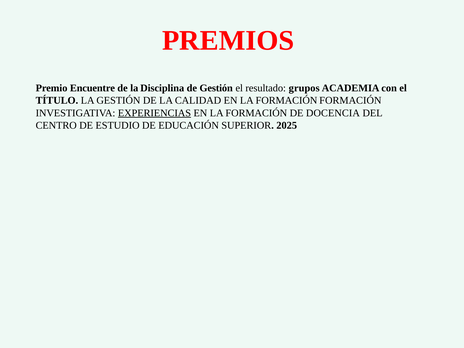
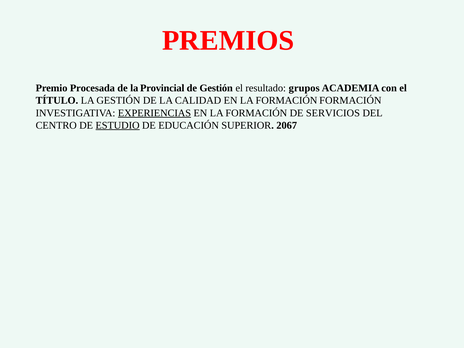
Encuentre: Encuentre -> Procesada (92, 88)
Disciplina: Disciplina -> Provincial (162, 88)
DOCENCIA: DOCENCIA -> SERVICIOS (333, 113)
ESTUDIO underline: none -> present (118, 125)
2025: 2025 -> 2067 (287, 125)
